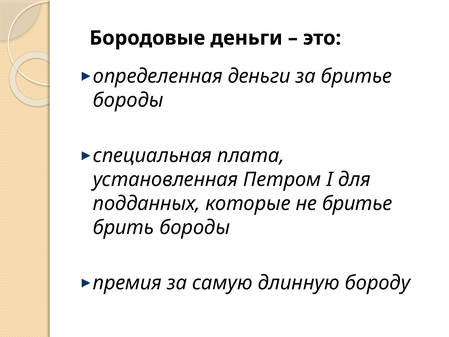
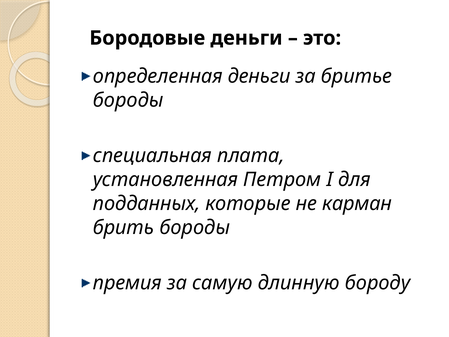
не бритье: бритье -> карман (357, 203)
